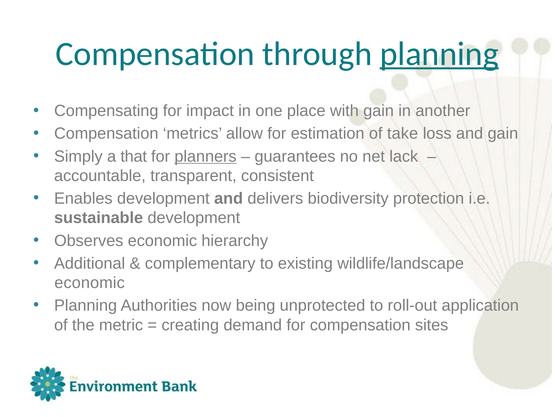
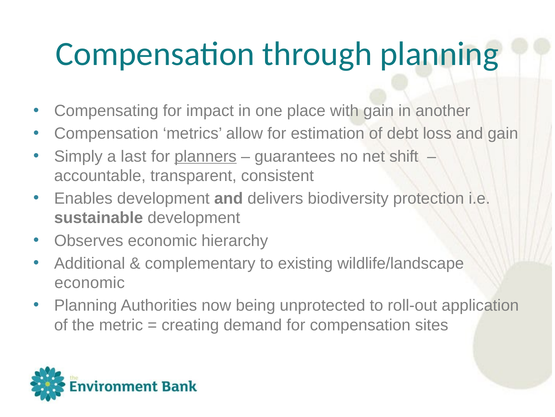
planning underline: present -> none (439, 54)
take: take -> debt (403, 133)
that: that -> last (134, 156)
lack: lack -> shift (404, 156)
